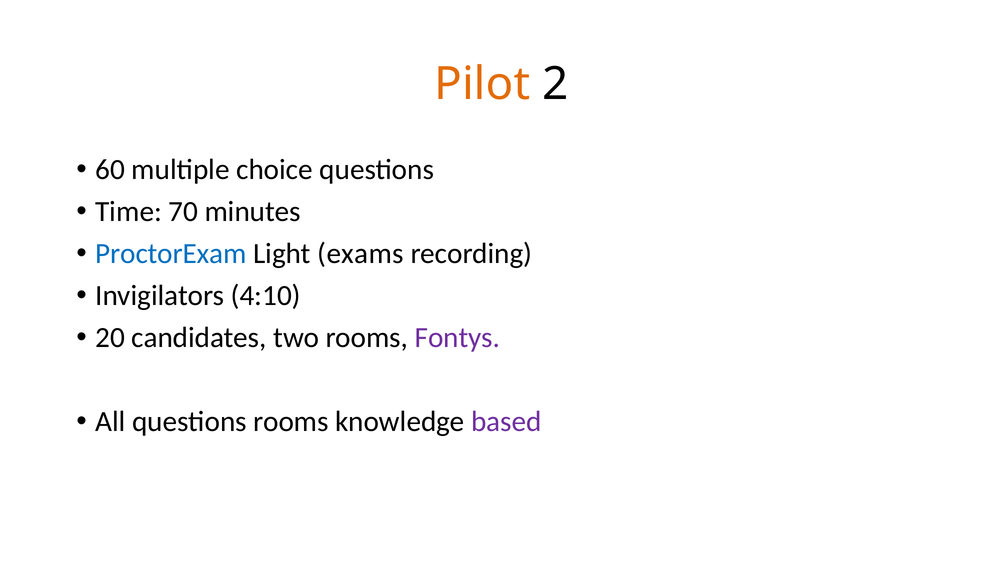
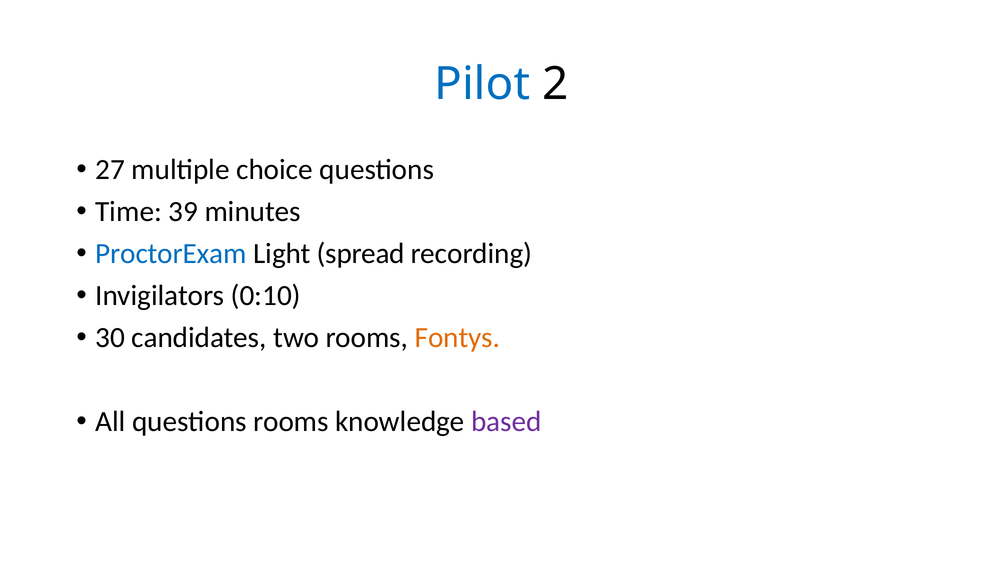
Pilot colour: orange -> blue (482, 84)
60: 60 -> 27 (110, 170)
70: 70 -> 39 (183, 212)
exams: exams -> spread (361, 254)
4:10: 4:10 -> 0:10 (266, 296)
20: 20 -> 30 (110, 338)
Fontys colour: purple -> orange (457, 338)
